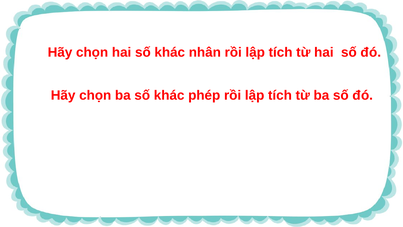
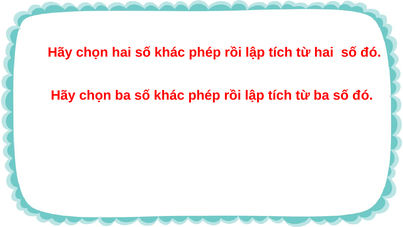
hai số khác nhân: nhân -> phép (205, 52)
